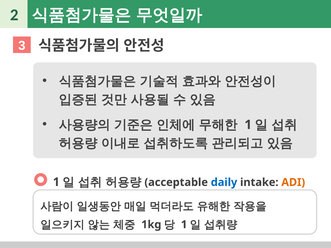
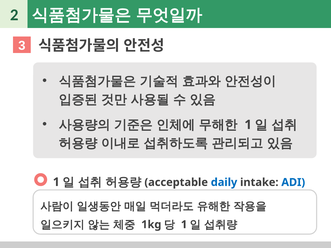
ADI colour: orange -> blue (293, 182)
